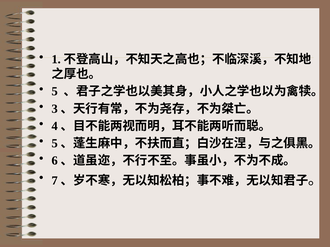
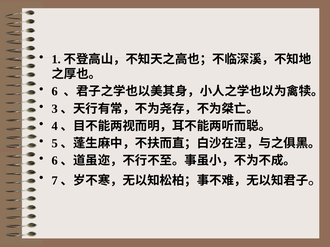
5: 5 -> 6 (55, 92)
